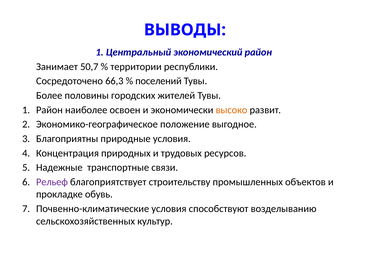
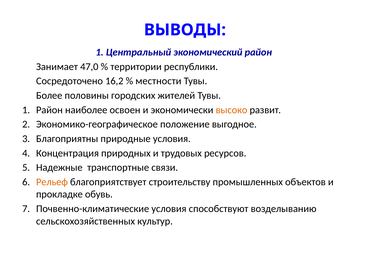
50,7: 50,7 -> 47,0 (89, 66)
66,3: 66,3 -> 16,2 (114, 81)
поселений: поселений -> местности (158, 81)
Рельеф colour: purple -> orange (52, 182)
